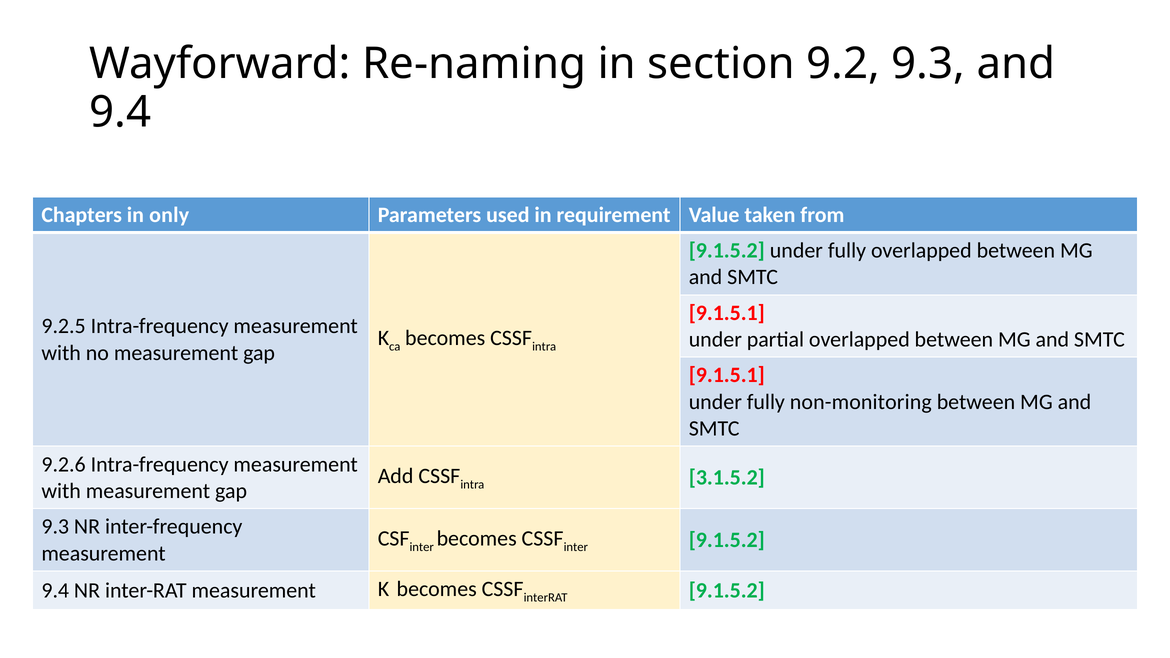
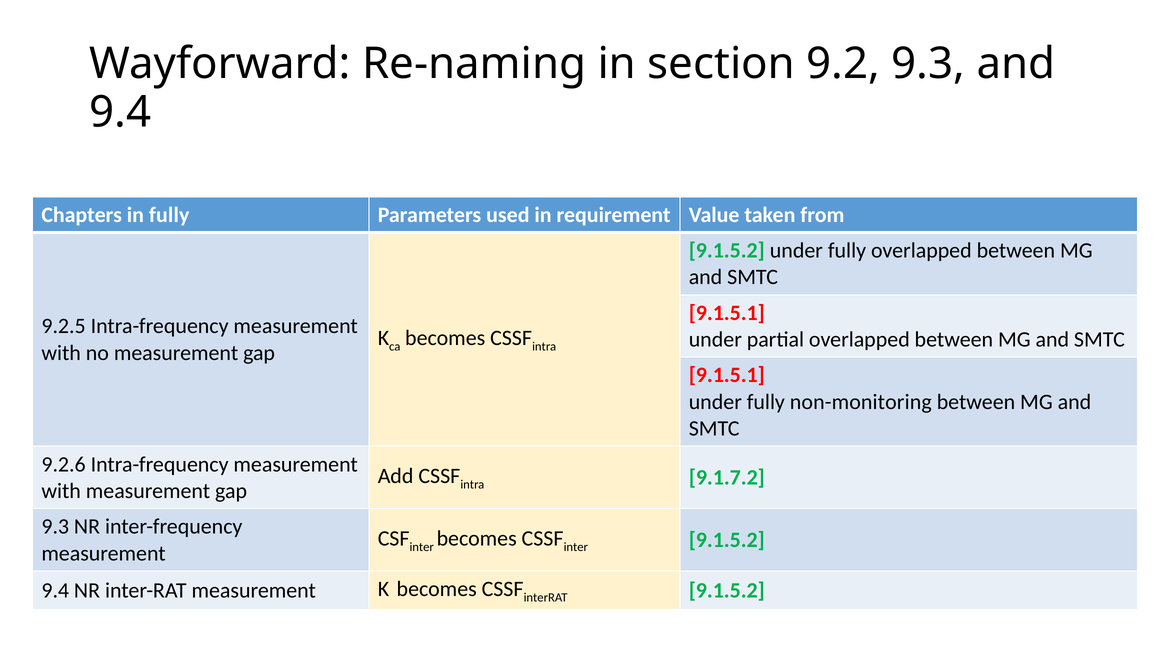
in only: only -> fully (169, 215)
3.1.5.2: 3.1.5.2 -> 9.1.7.2 (727, 478)
